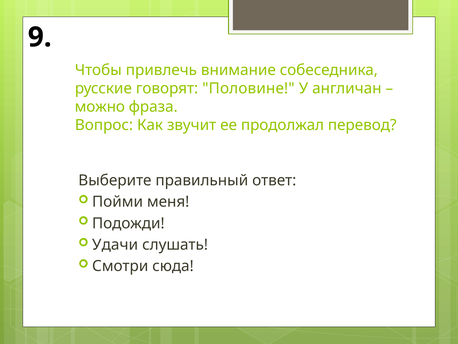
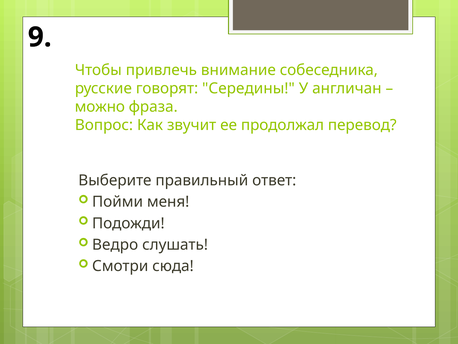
Половине: Половине -> Середины (248, 88)
Удачи: Удачи -> Ведро (115, 244)
